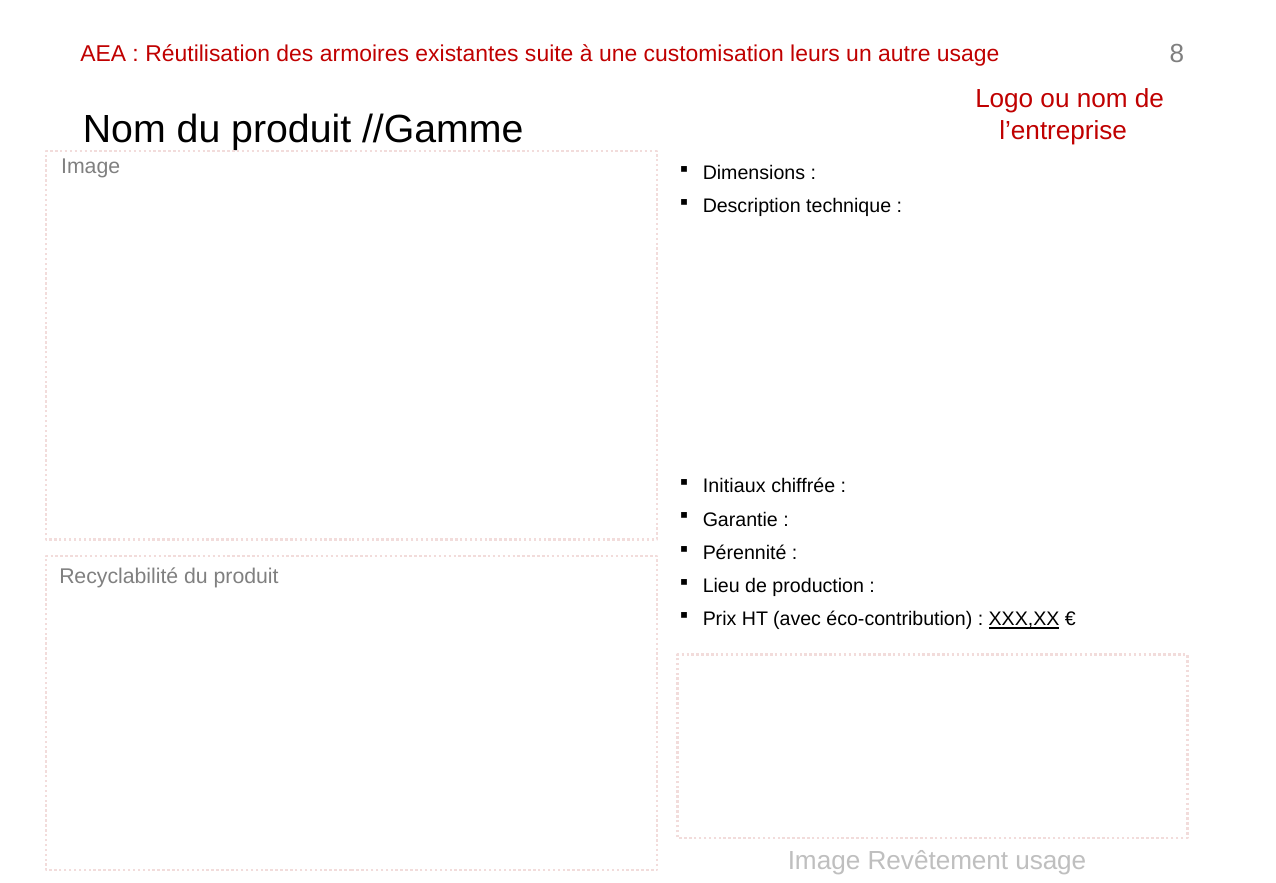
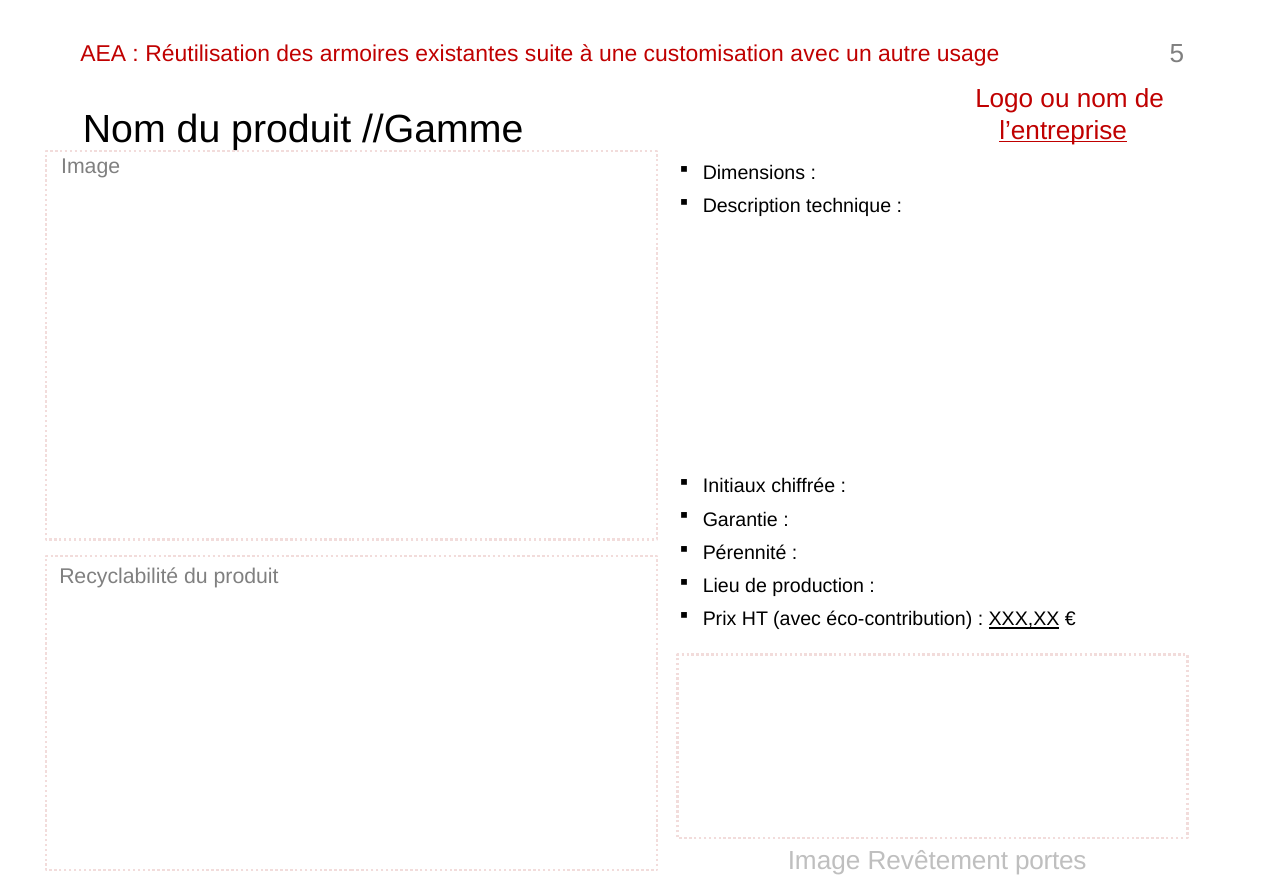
customisation leurs: leurs -> avec (815, 54)
8: 8 -> 5 (1177, 54)
l’entreprise underline: none -> present (1063, 130)
Revêtement usage: usage -> portes (1051, 861)
